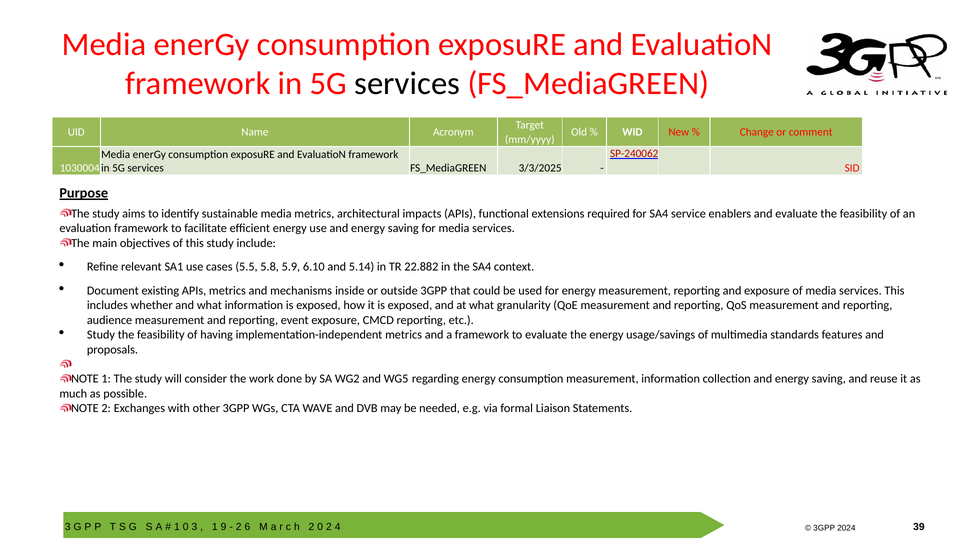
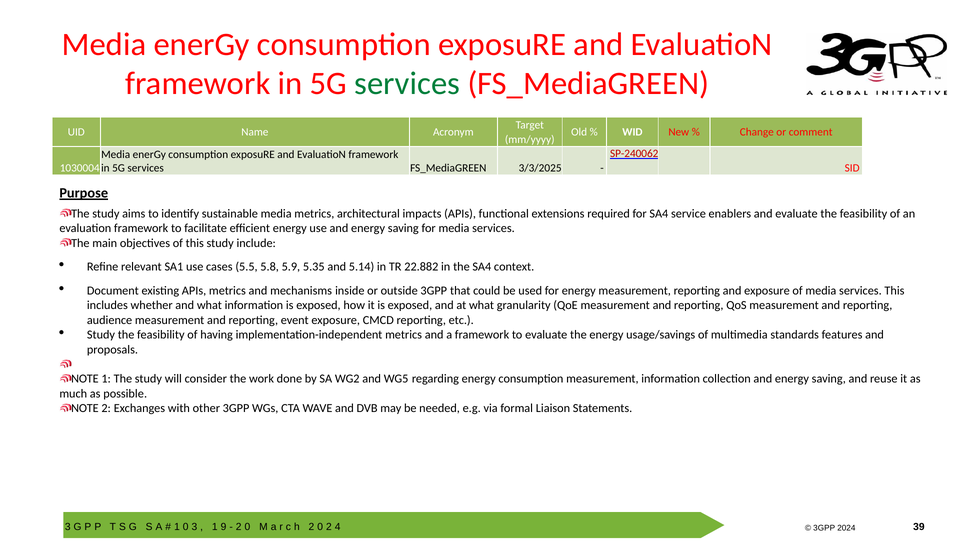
services colour: black -> green (407, 84)
6.10: 6.10 -> 5.35 (314, 267)
6: 6 -> 0 (247, 527)
